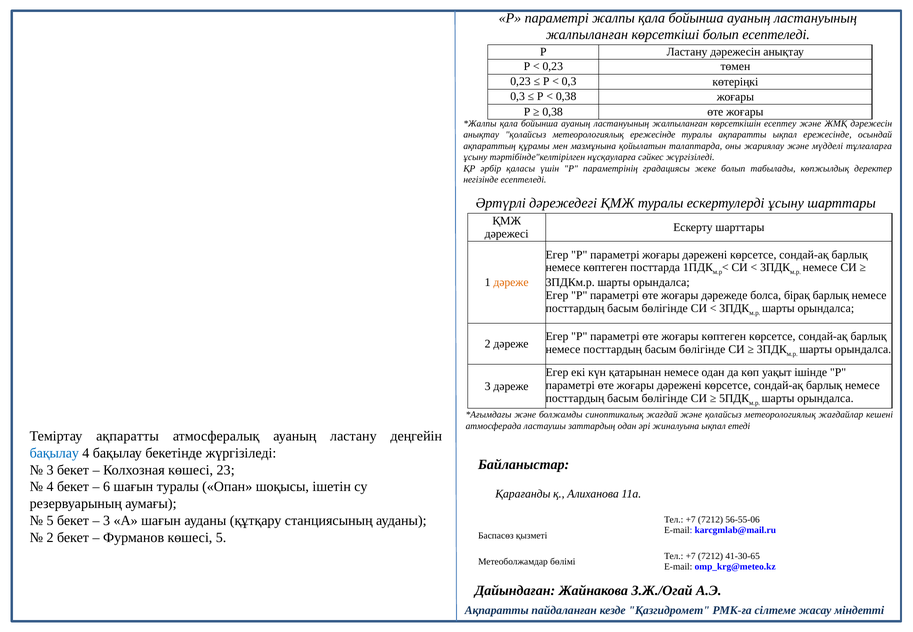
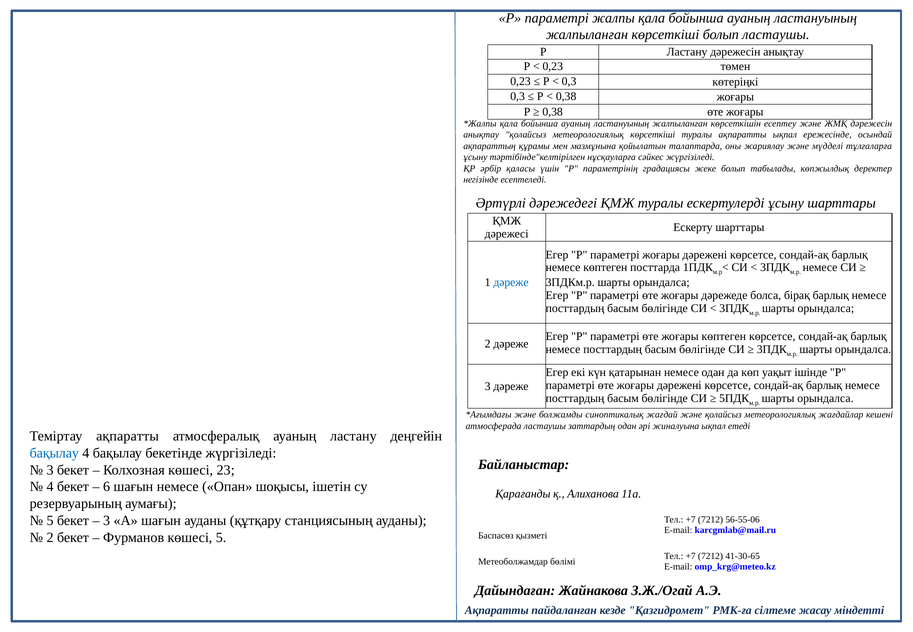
болып есептеледі: есептеледі -> ластаушы (776, 35)
метеорологиялық ережесінде: ережесінде -> көрсеткіші (653, 135)
дәреже colour: orange -> blue (511, 282)
шағын туралы: туралы -> немесе (178, 487)
